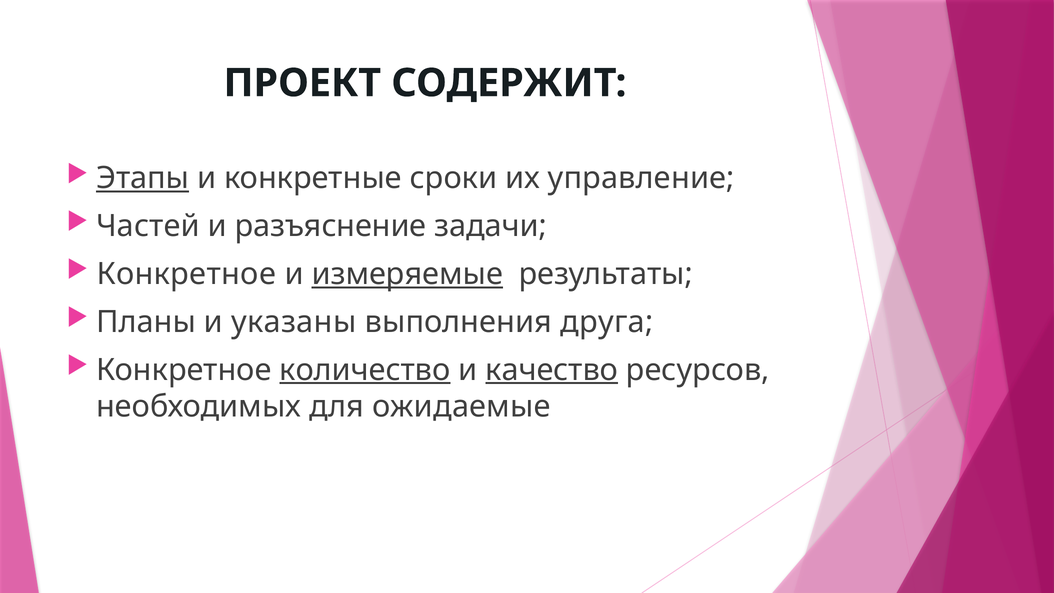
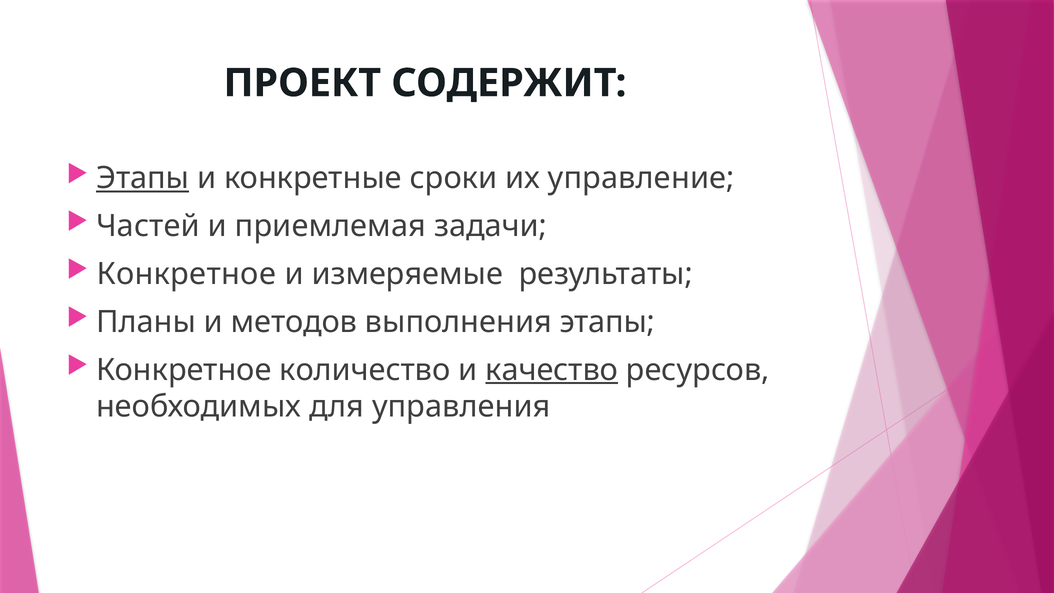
разъяснение: разъяснение -> приемлемая (330, 226)
измеряемые underline: present -> none (407, 274)
указаны: указаны -> методов (294, 322)
выполнения друга: друга -> этапы (607, 322)
количество underline: present -> none (365, 370)
ожидаемые: ожидаемые -> управления (461, 407)
